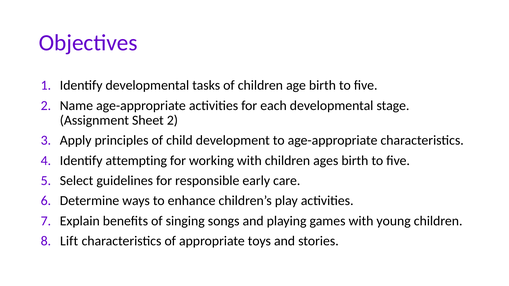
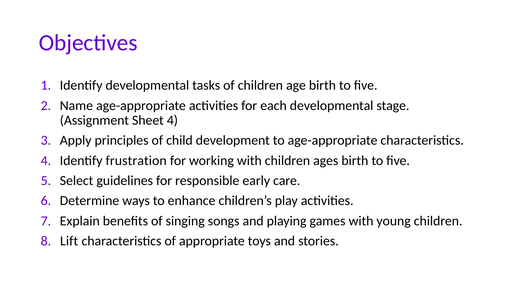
Sheet 2: 2 -> 4 (172, 120)
attempting: attempting -> frustration (136, 161)
